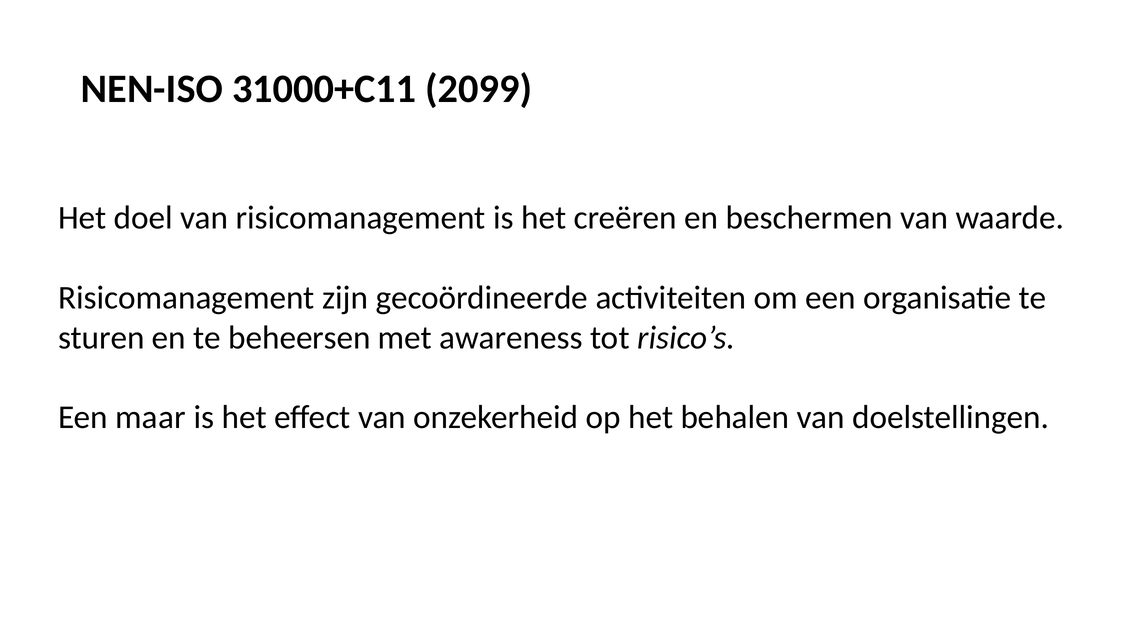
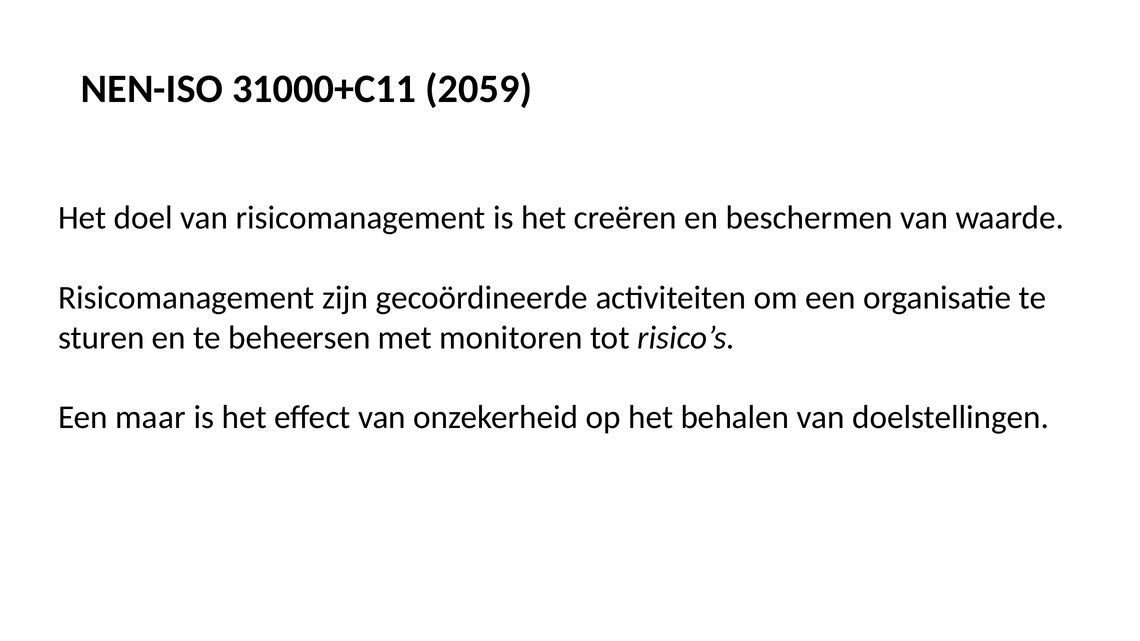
2099: 2099 -> 2059 (479, 89)
awareness: awareness -> monitoren (511, 338)
